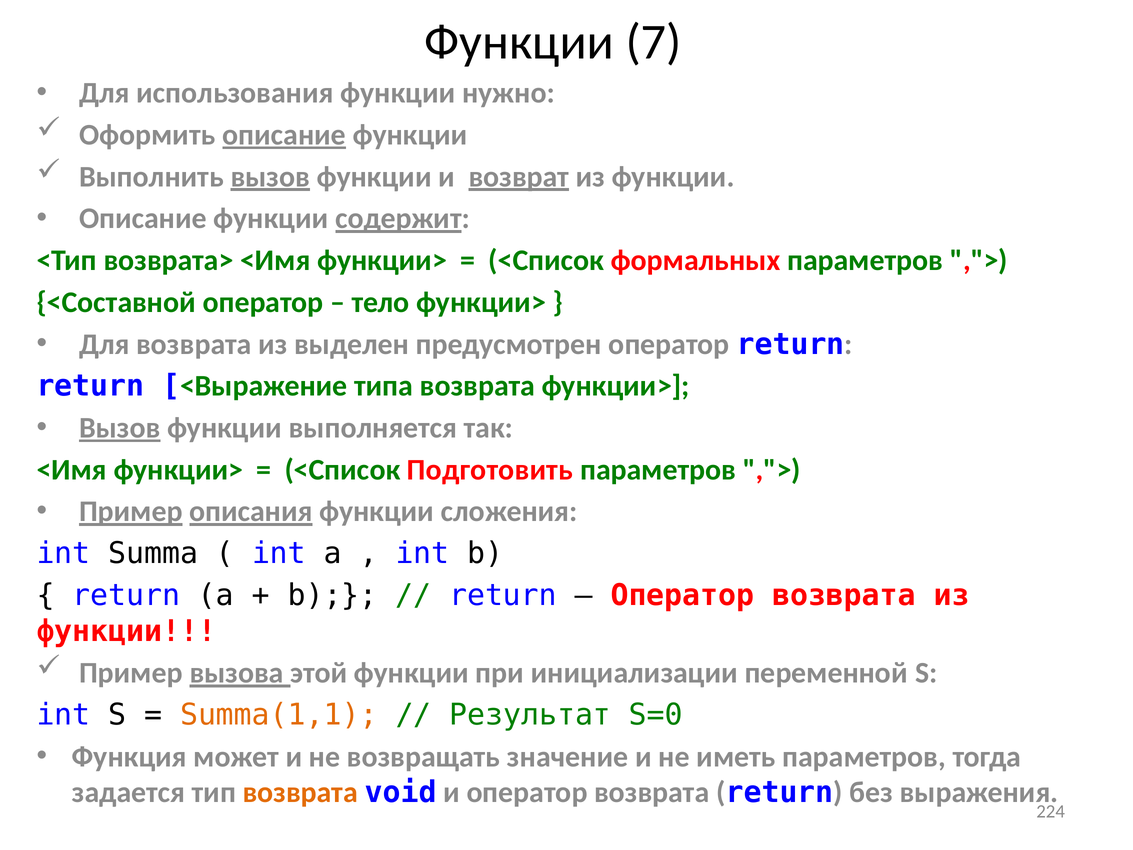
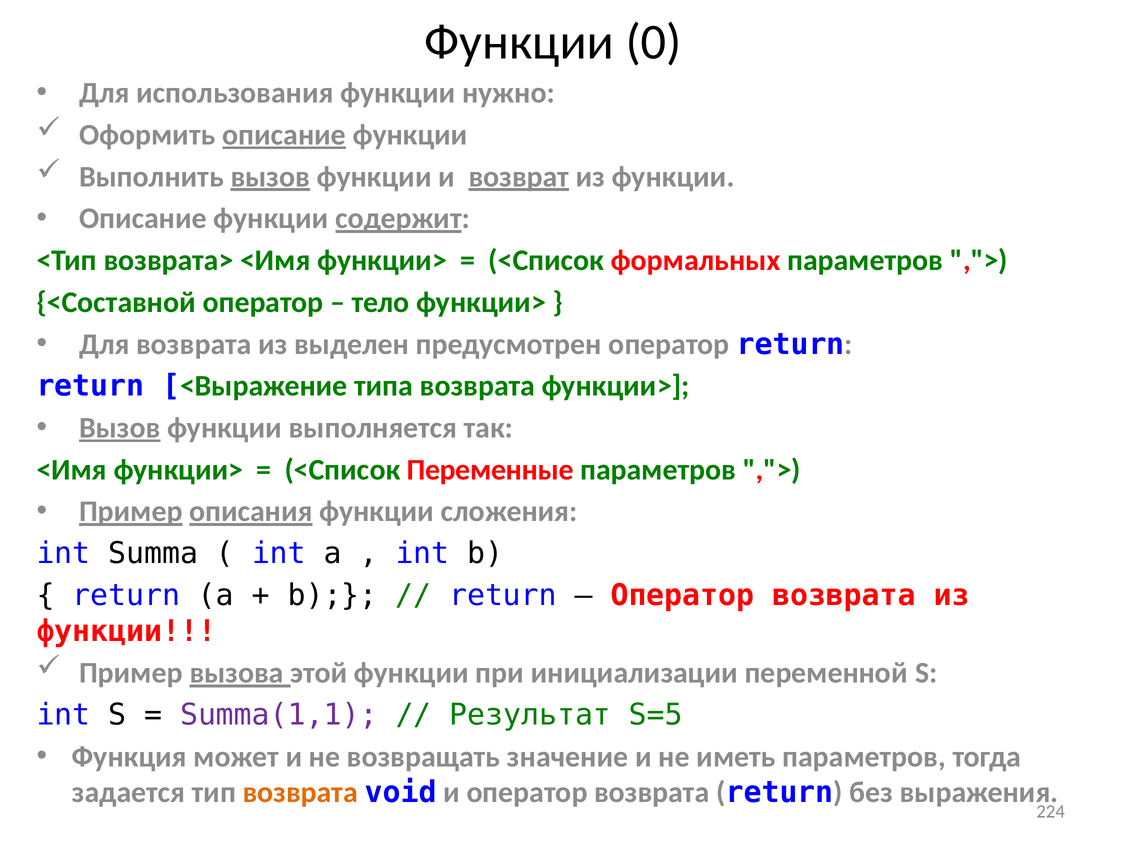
7: 7 -> 0 (654, 42)
Подготовить: Подготовить -> Переменные (490, 470)
Summa(1,1 colour: orange -> purple (279, 715)
S=0: S=0 -> S=5 (656, 715)
